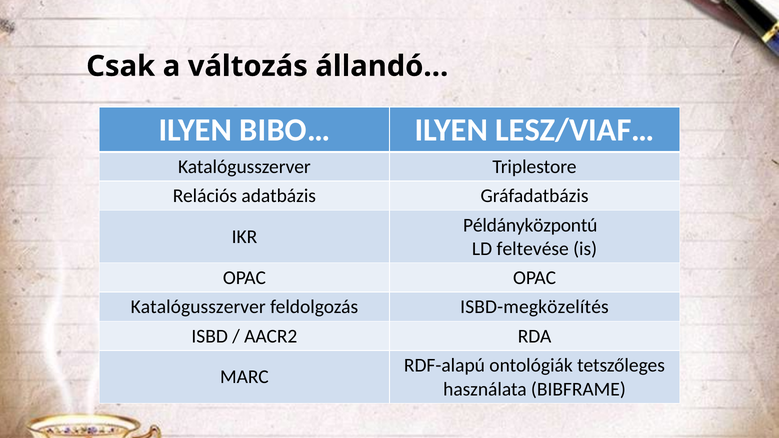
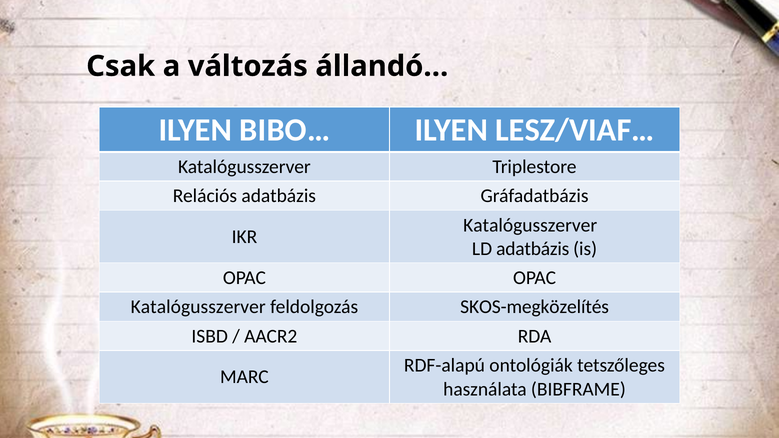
Példányközpontú: Példányközpontú -> Katalógusszerver (530, 225)
LD feltevése: feltevése -> adatbázis (533, 249)
ISBD-megközelítés: ISBD-megközelítés -> SKOS-megközelítés (535, 307)
